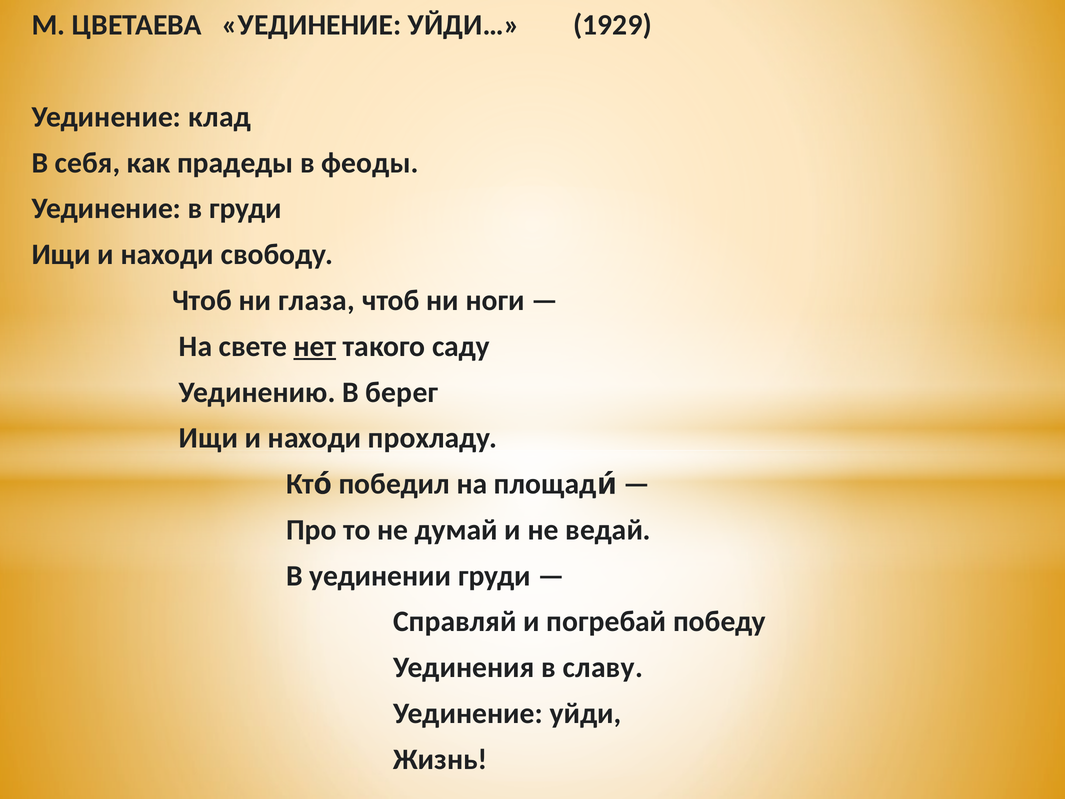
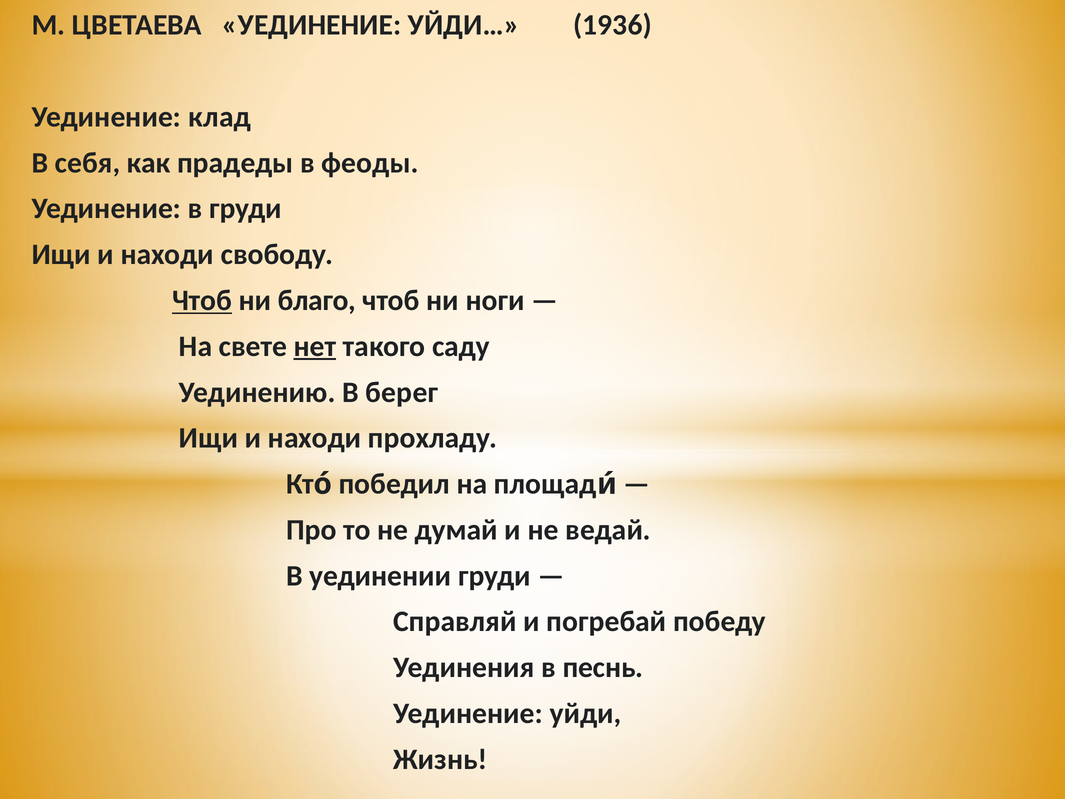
1929: 1929 -> 1936 (612, 25)
Чтоб underline: none -> present (202, 300)
глаза: глаза -> благо (317, 300)
славу: славу -> песнь (603, 667)
